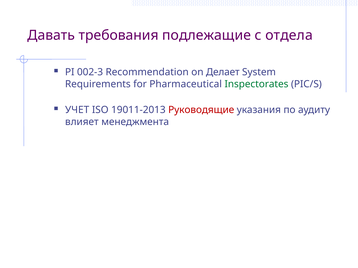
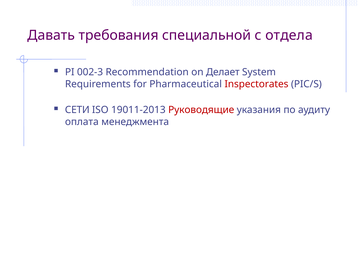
подлежащие: подлежащие -> специальной (207, 35)
Inspectorates colour: green -> red (256, 84)
УЧЕТ: УЧЕТ -> СЕТИ (77, 110)
влияет: влияет -> оплата (82, 122)
